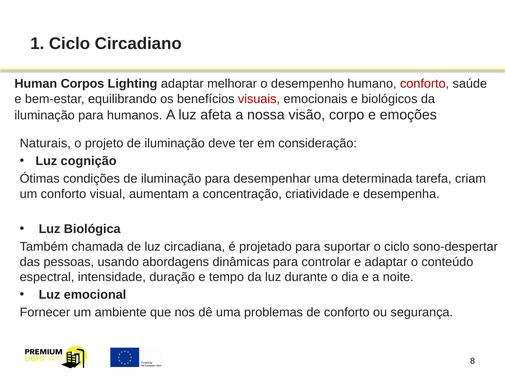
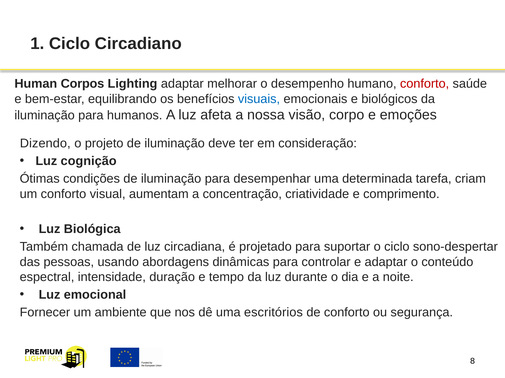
visuais colour: red -> blue (259, 99)
Naturais: Naturais -> Dizendo (45, 144)
desempenha: desempenha -> comprimento (401, 194)
problemas: problemas -> escritórios (273, 313)
